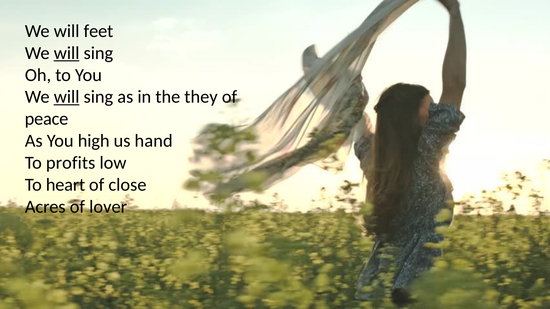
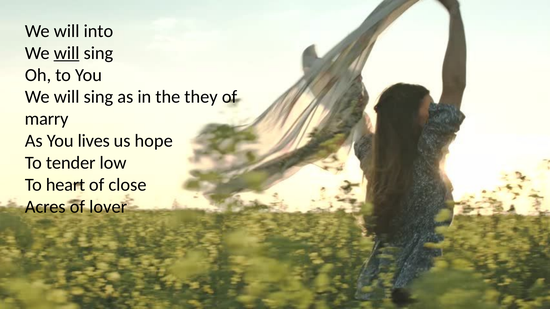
feet: feet -> into (98, 31)
will underline: present -> none (67, 97)
peace: peace -> marry (47, 119)
high: high -> lives (94, 141)
hand: hand -> hope (154, 141)
profits: profits -> tender (71, 163)
